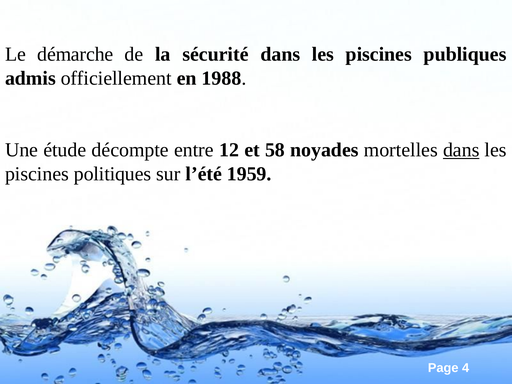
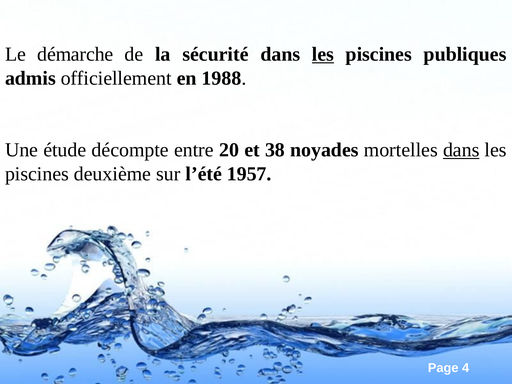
les underline: none -> present (323, 54)
12: 12 -> 20 (229, 150)
58: 58 -> 38 (275, 150)
politiques: politiques -> deuxième (113, 174)
1959: 1959 -> 1957 (249, 174)
